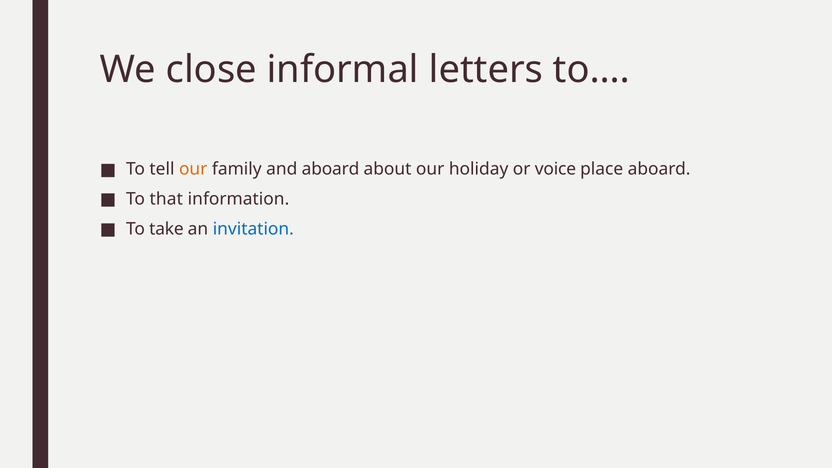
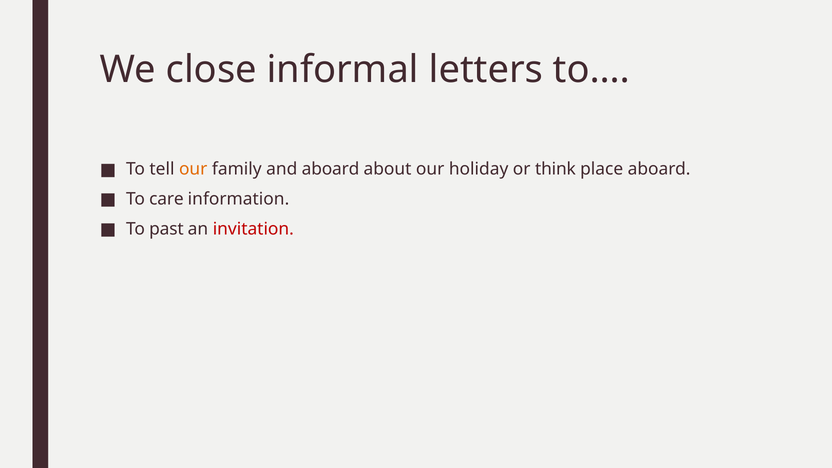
voice: voice -> think (555, 169)
that: that -> care (166, 199)
take: take -> past (166, 229)
invitation colour: blue -> red (253, 229)
